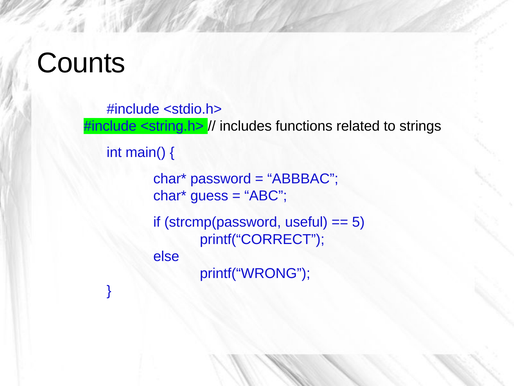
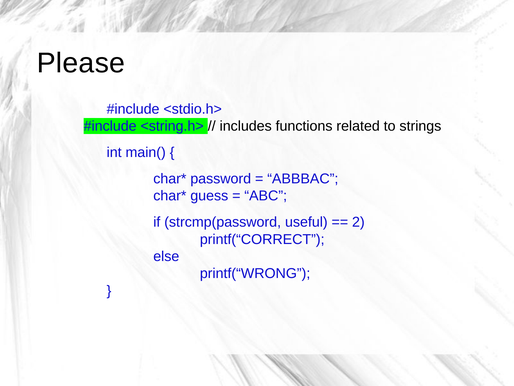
Counts: Counts -> Please (81, 63)
5: 5 -> 2 (358, 222)
